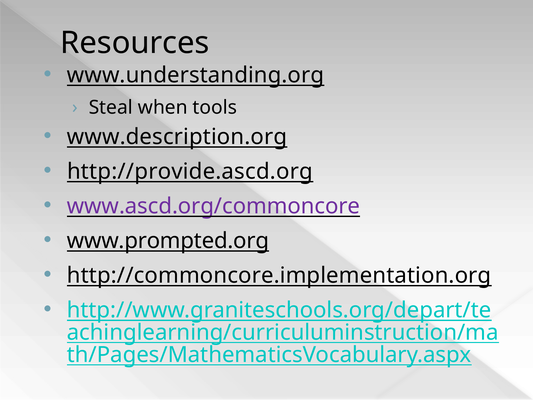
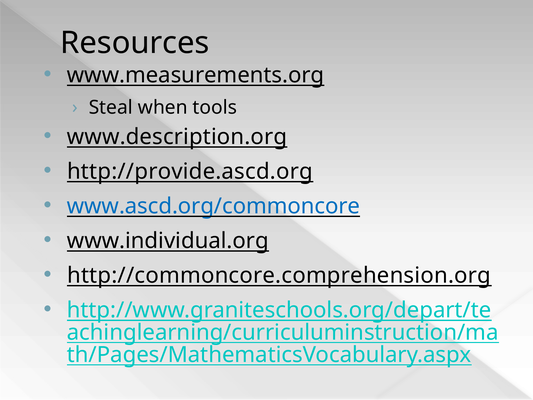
www.understanding.org: www.understanding.org -> www.measurements.org (196, 75)
www.ascd.org/commoncore colour: purple -> blue (213, 206)
www.prompted.org: www.prompted.org -> www.individual.org (168, 241)
http://commoncore.implementation.org: http://commoncore.implementation.org -> http://commoncore.comprehension.org (279, 275)
